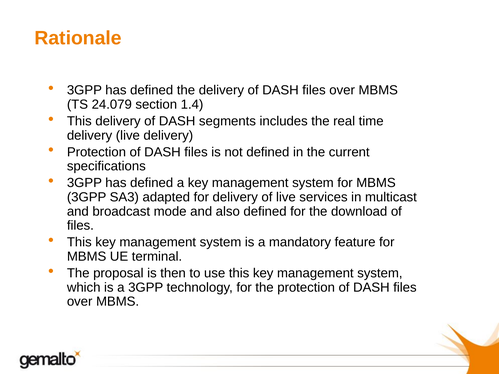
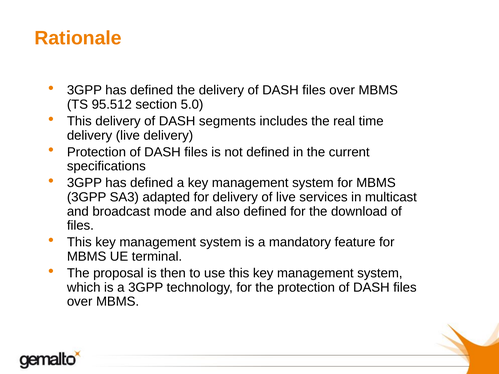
24.079: 24.079 -> 95.512 (112, 105)
1.4: 1.4 -> 5.0 (192, 105)
